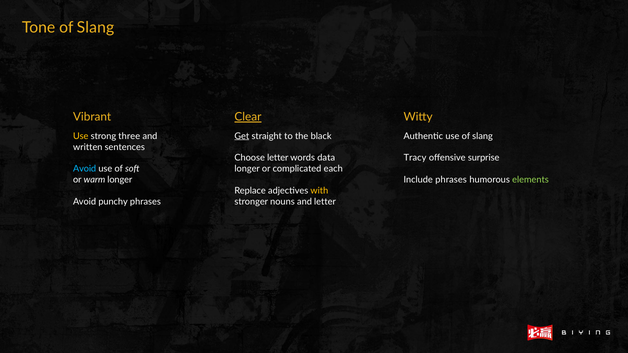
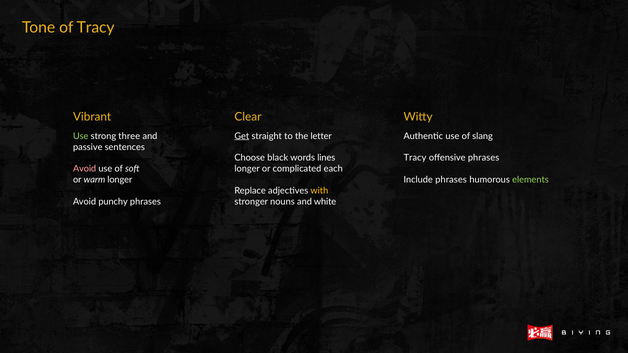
Tone of Slang: Slang -> Tracy (96, 28)
Clear underline: present -> none (248, 117)
Use colour: yellow -> light green (81, 136)
black: black -> letter (321, 136)
written: written -> passive (88, 147)
Choose letter: letter -> black (278, 158)
data: data -> lines (326, 158)
offensive surprise: surprise -> phrases (484, 158)
Avoid colour: light blue -> pink (85, 169)
and letter: letter -> white (325, 202)
